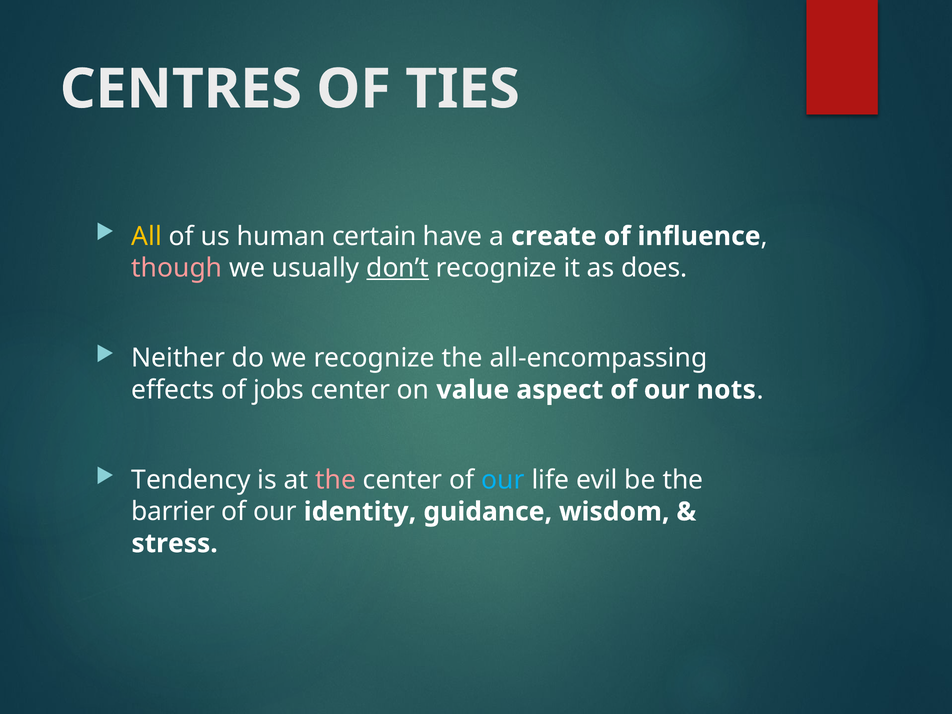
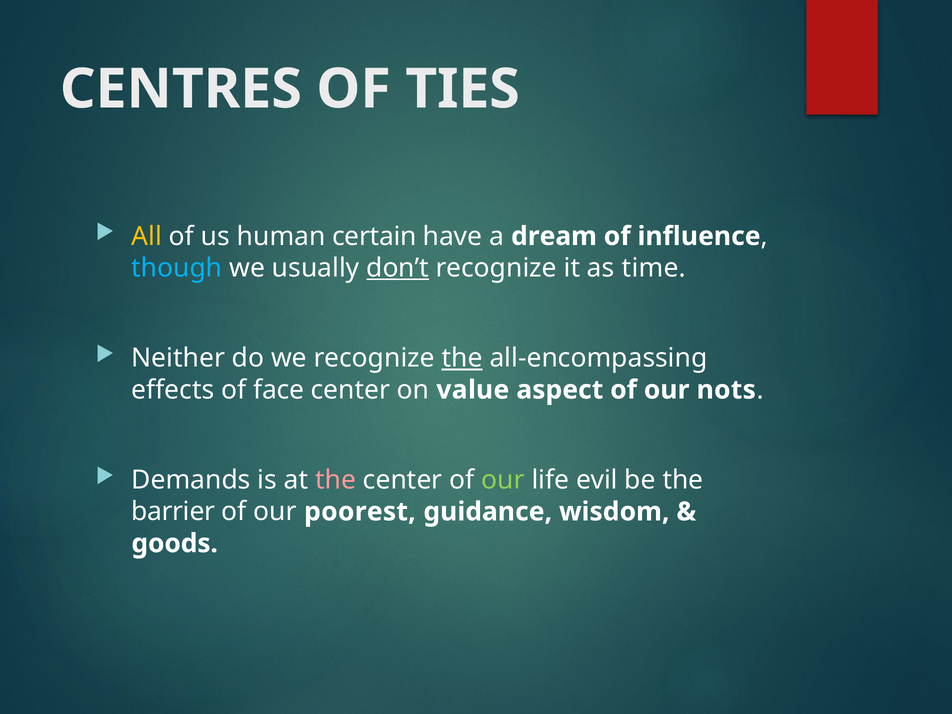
create: create -> dream (554, 236)
though colour: pink -> light blue (177, 268)
does: does -> time (654, 268)
the underline: none -> present (462, 358)
jobs: jobs -> face (279, 390)
Tendency: Tendency -> Demands (191, 480)
our colour: light blue -> light green (503, 480)
identity: identity -> poorest (360, 512)
stress: stress -> goods (175, 543)
